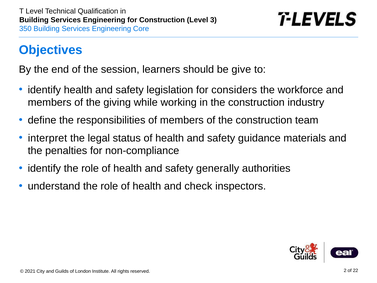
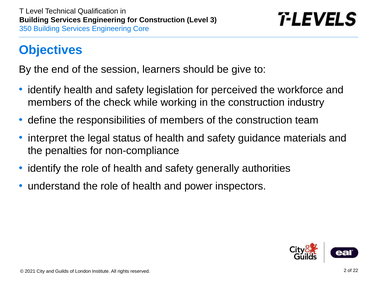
considers: considers -> perceived (234, 90)
giving: giving -> check (117, 102)
check: check -> power (198, 186)
